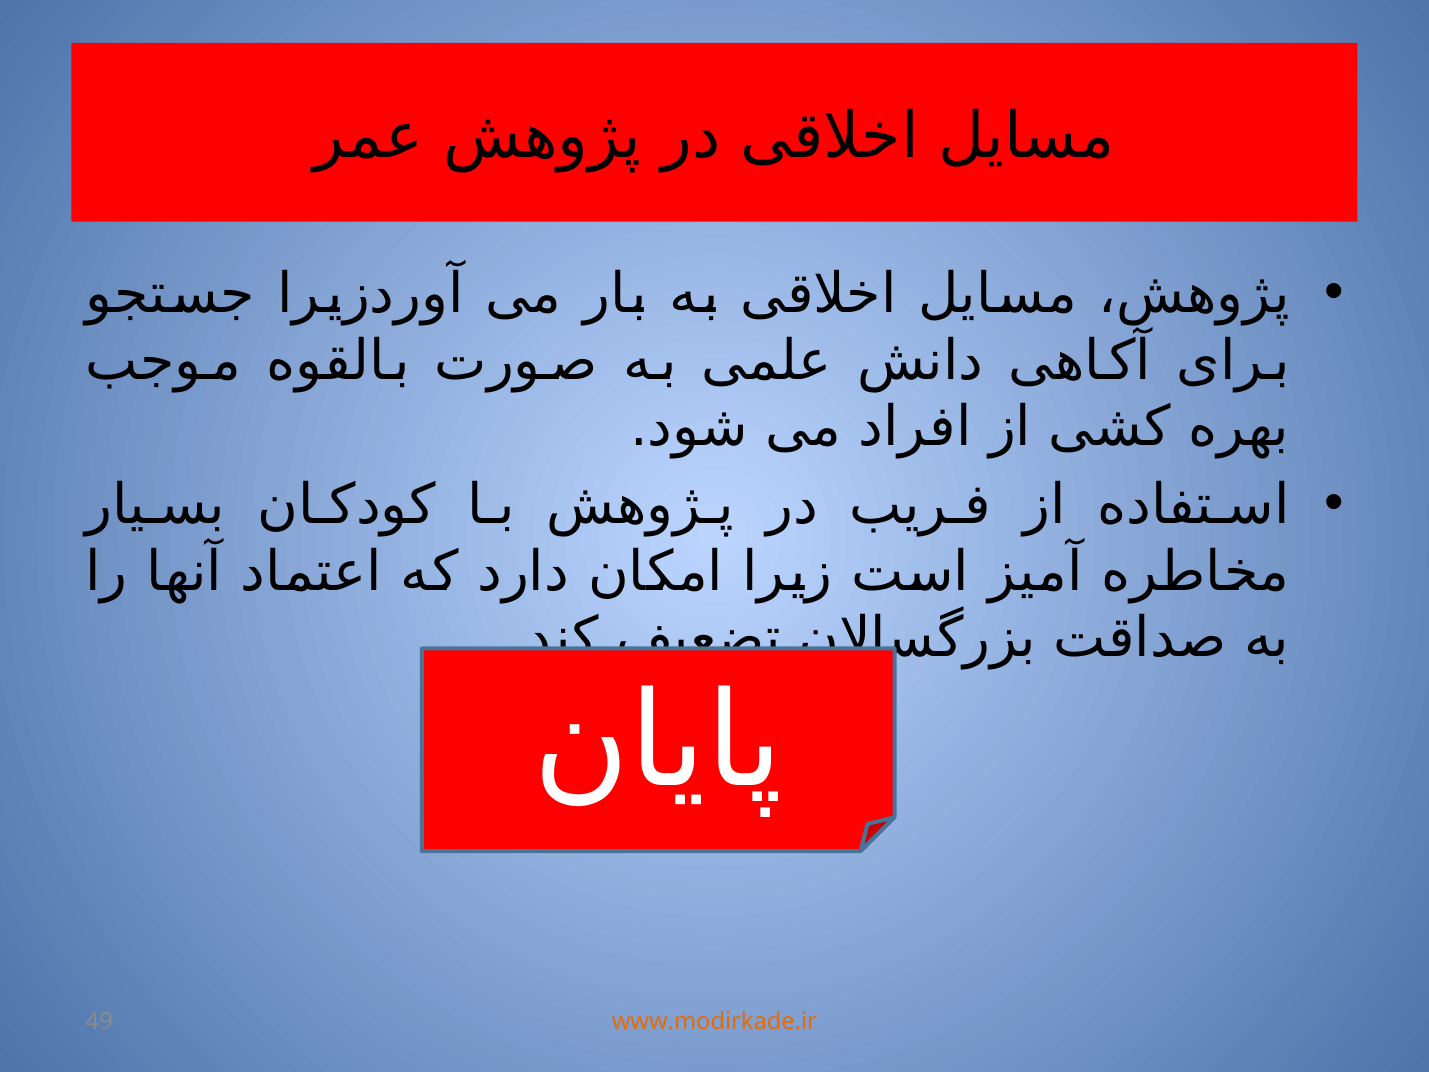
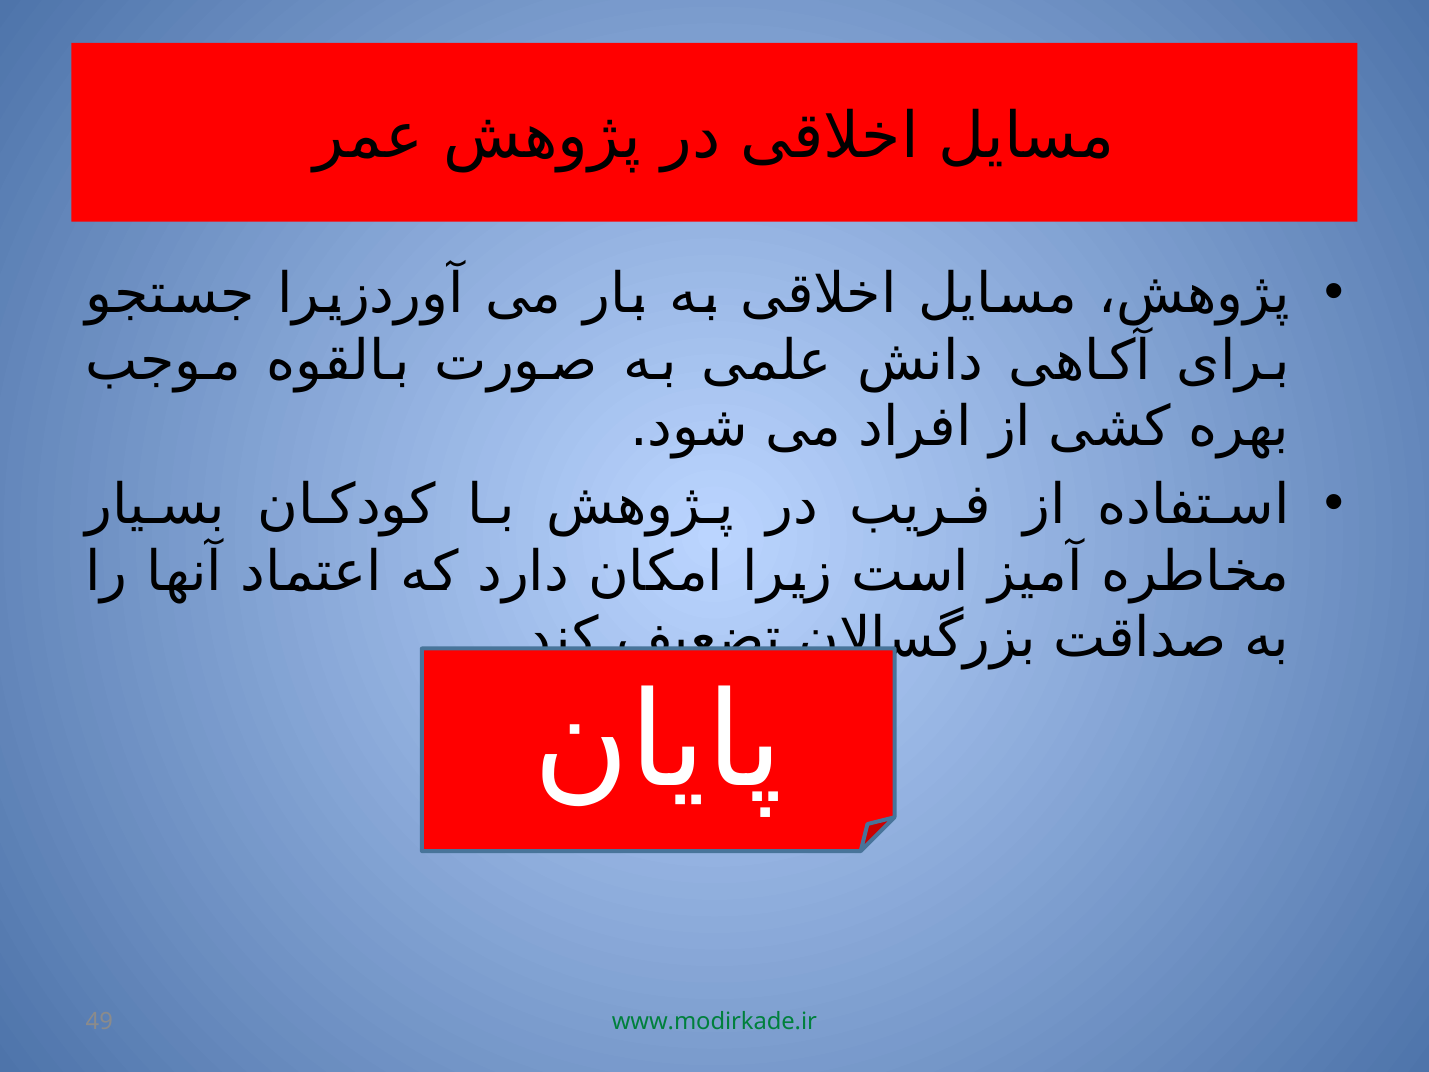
www.modirkade.ir colour: orange -> green (714, 1022)
